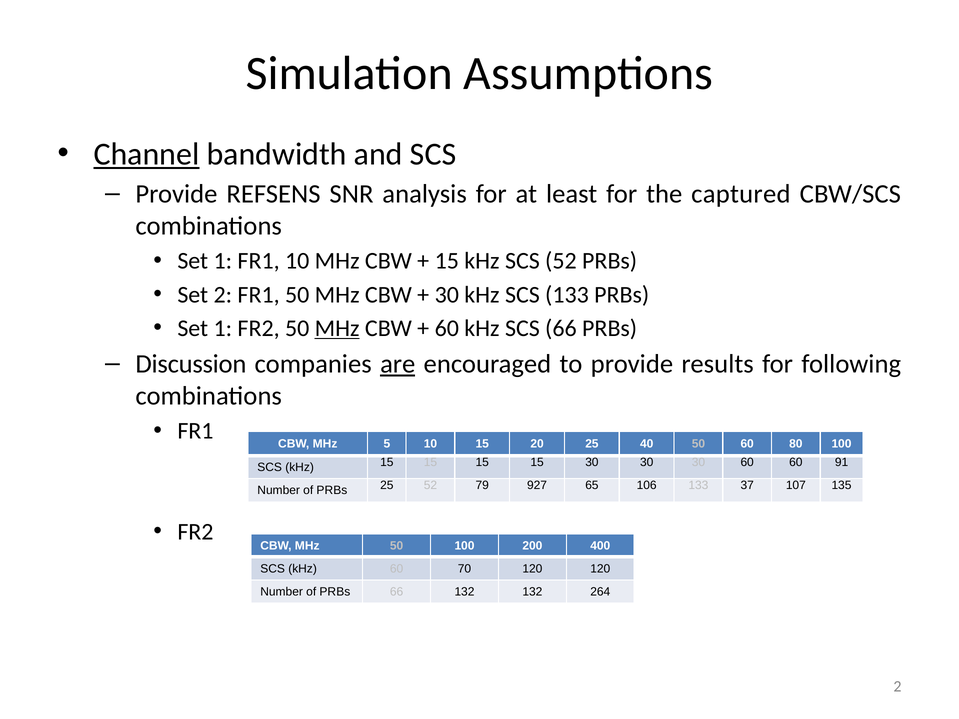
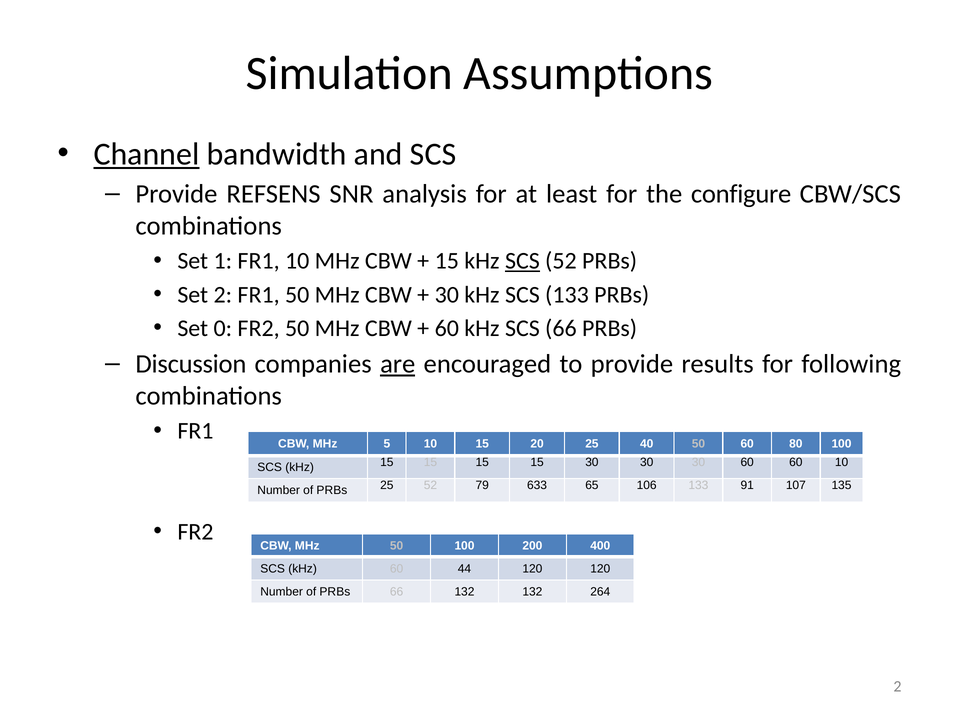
captured: captured -> configure (741, 194)
SCS underline: none -> present (522, 261)
1: 1 -> 0 (223, 328)
MHz underline: present -> none (337, 328)
60 91: 91 -> 10 (842, 463)
927: 927 -> 633 (537, 486)
37: 37 -> 91 (747, 486)
70: 70 -> 44 (465, 569)
